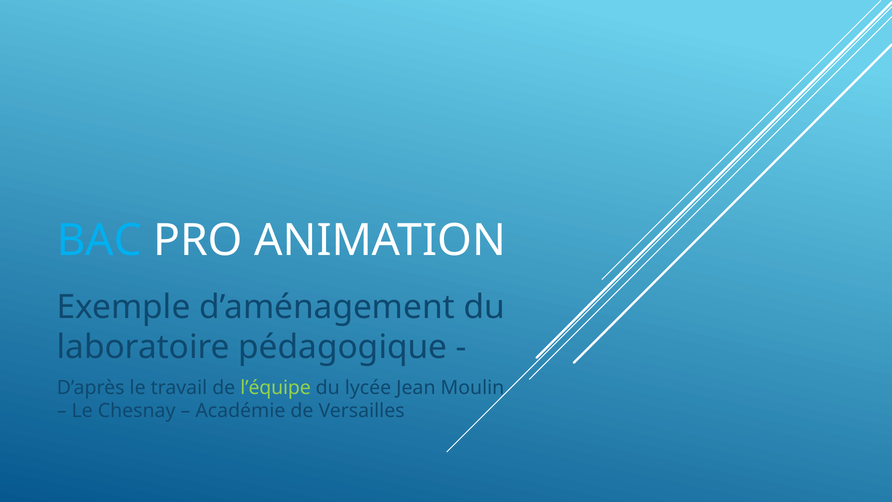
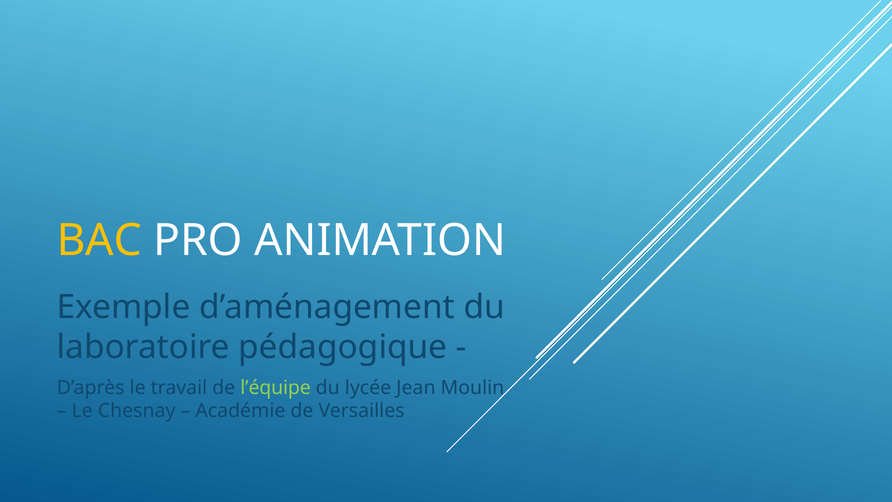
BAC colour: light blue -> yellow (99, 241)
